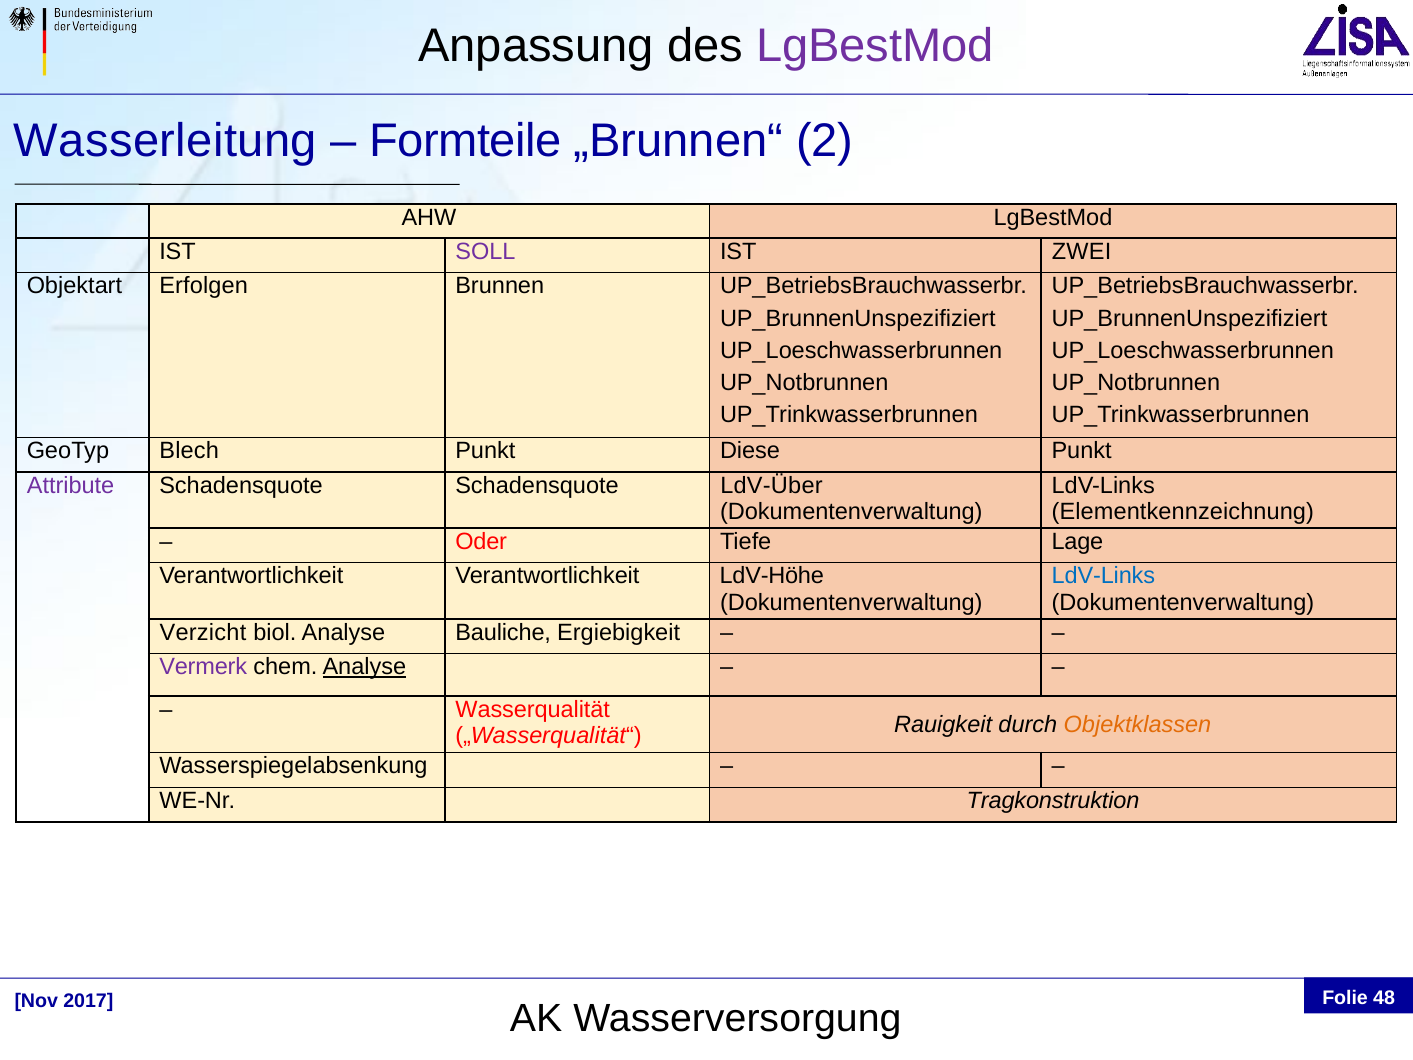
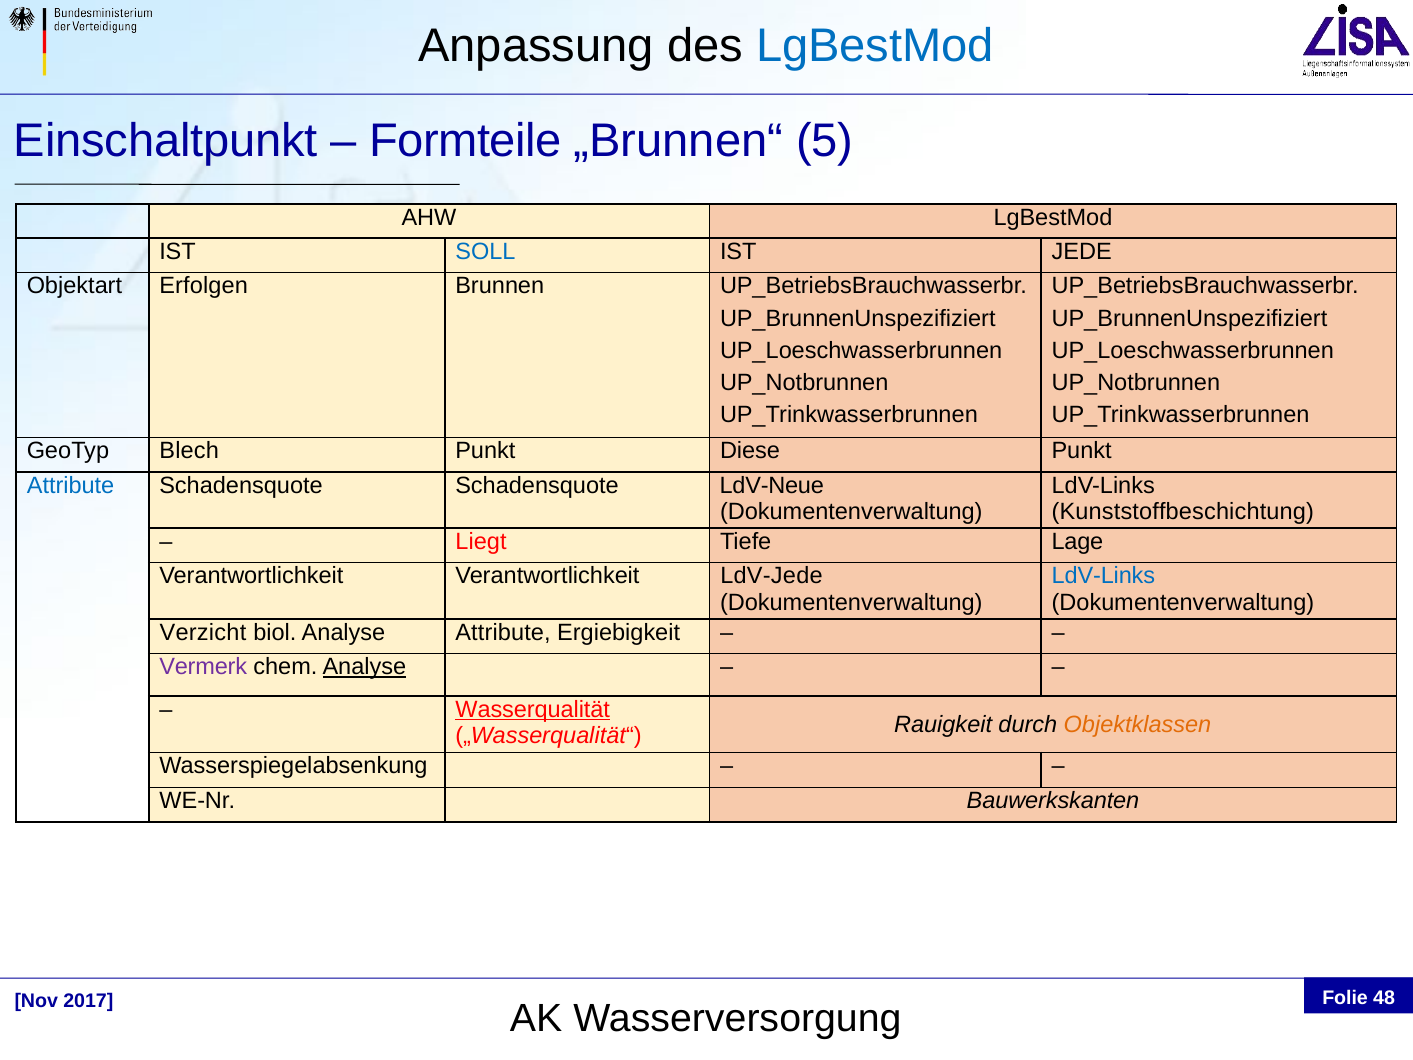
LgBestMod colour: purple -> blue (875, 46)
Wasserleitung: Wasserleitung -> Einschaltpunkt (166, 141)
2: 2 -> 5 (825, 141)
SOLL colour: purple -> blue (486, 252)
ZWEI: ZWEI -> JEDE (1082, 252)
Attribute colour: purple -> blue (71, 485)
LdV-Über: LdV-Über -> LdV-Neue (772, 485)
Elementkennzeichnung: Elementkennzeichnung -> Kunststoffbeschichtung (1183, 512)
Oder: Oder -> Liegt (481, 542)
LdV-Höhe: LdV-Höhe -> LdV-Jede (772, 576)
Analyse Bauliche: Bauliche -> Attribute (503, 633)
Wasserqualität underline: none -> present (533, 709)
Tragkonstruktion: Tragkonstruktion -> Bauwerkskanten (1053, 801)
